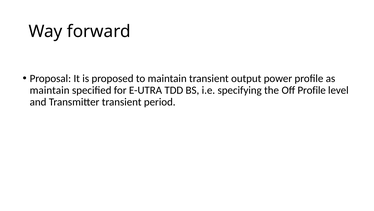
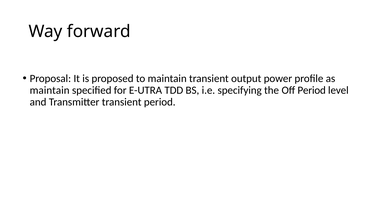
Off Profile: Profile -> Period (312, 90)
